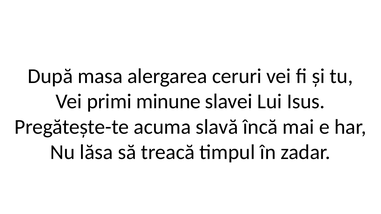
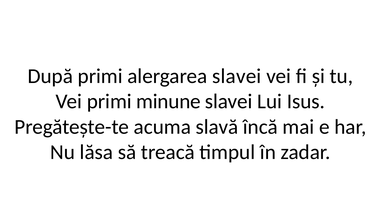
După masa: masa -> primi (100, 76)
alergarea ceruri: ceruri -> slavei (237, 76)
